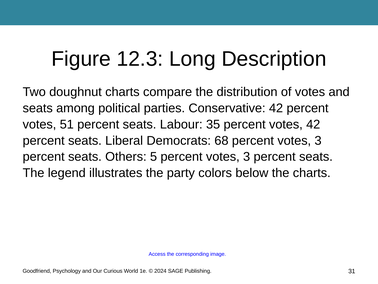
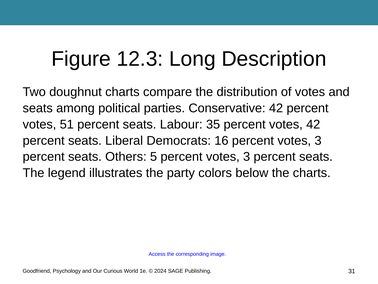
68: 68 -> 16 (221, 140)
